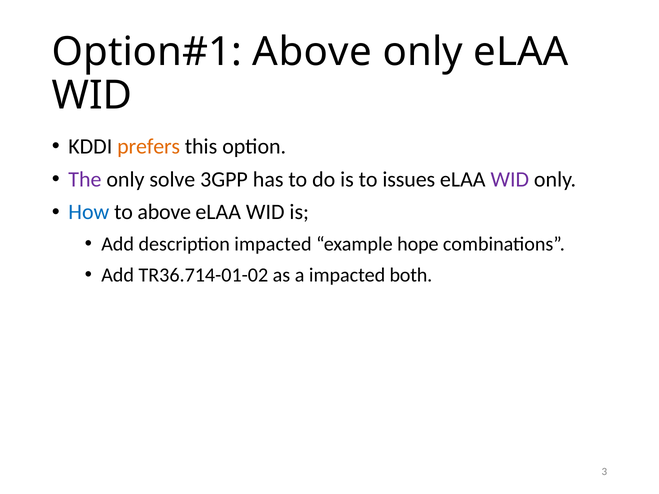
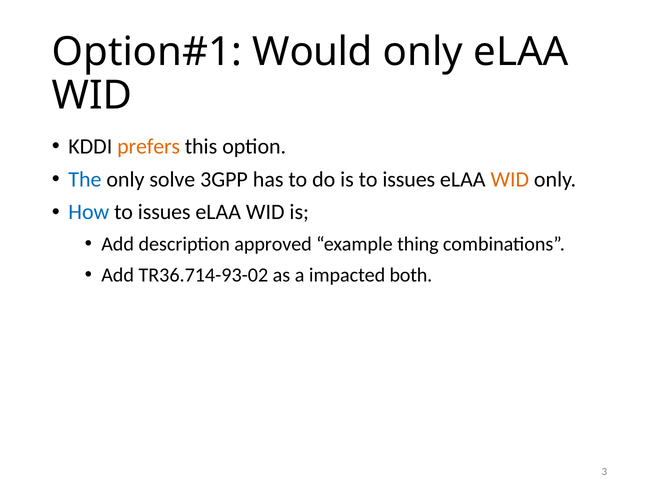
Above: Above -> Would (313, 52)
The colour: purple -> blue (85, 179)
WID colour: purple -> orange (510, 179)
above: above -> issues (164, 212)
description impacted: impacted -> approved (273, 244)
hope: hope -> thing (418, 244)
TR36.714-01-02: TR36.714-01-02 -> TR36.714-93-02 (203, 275)
